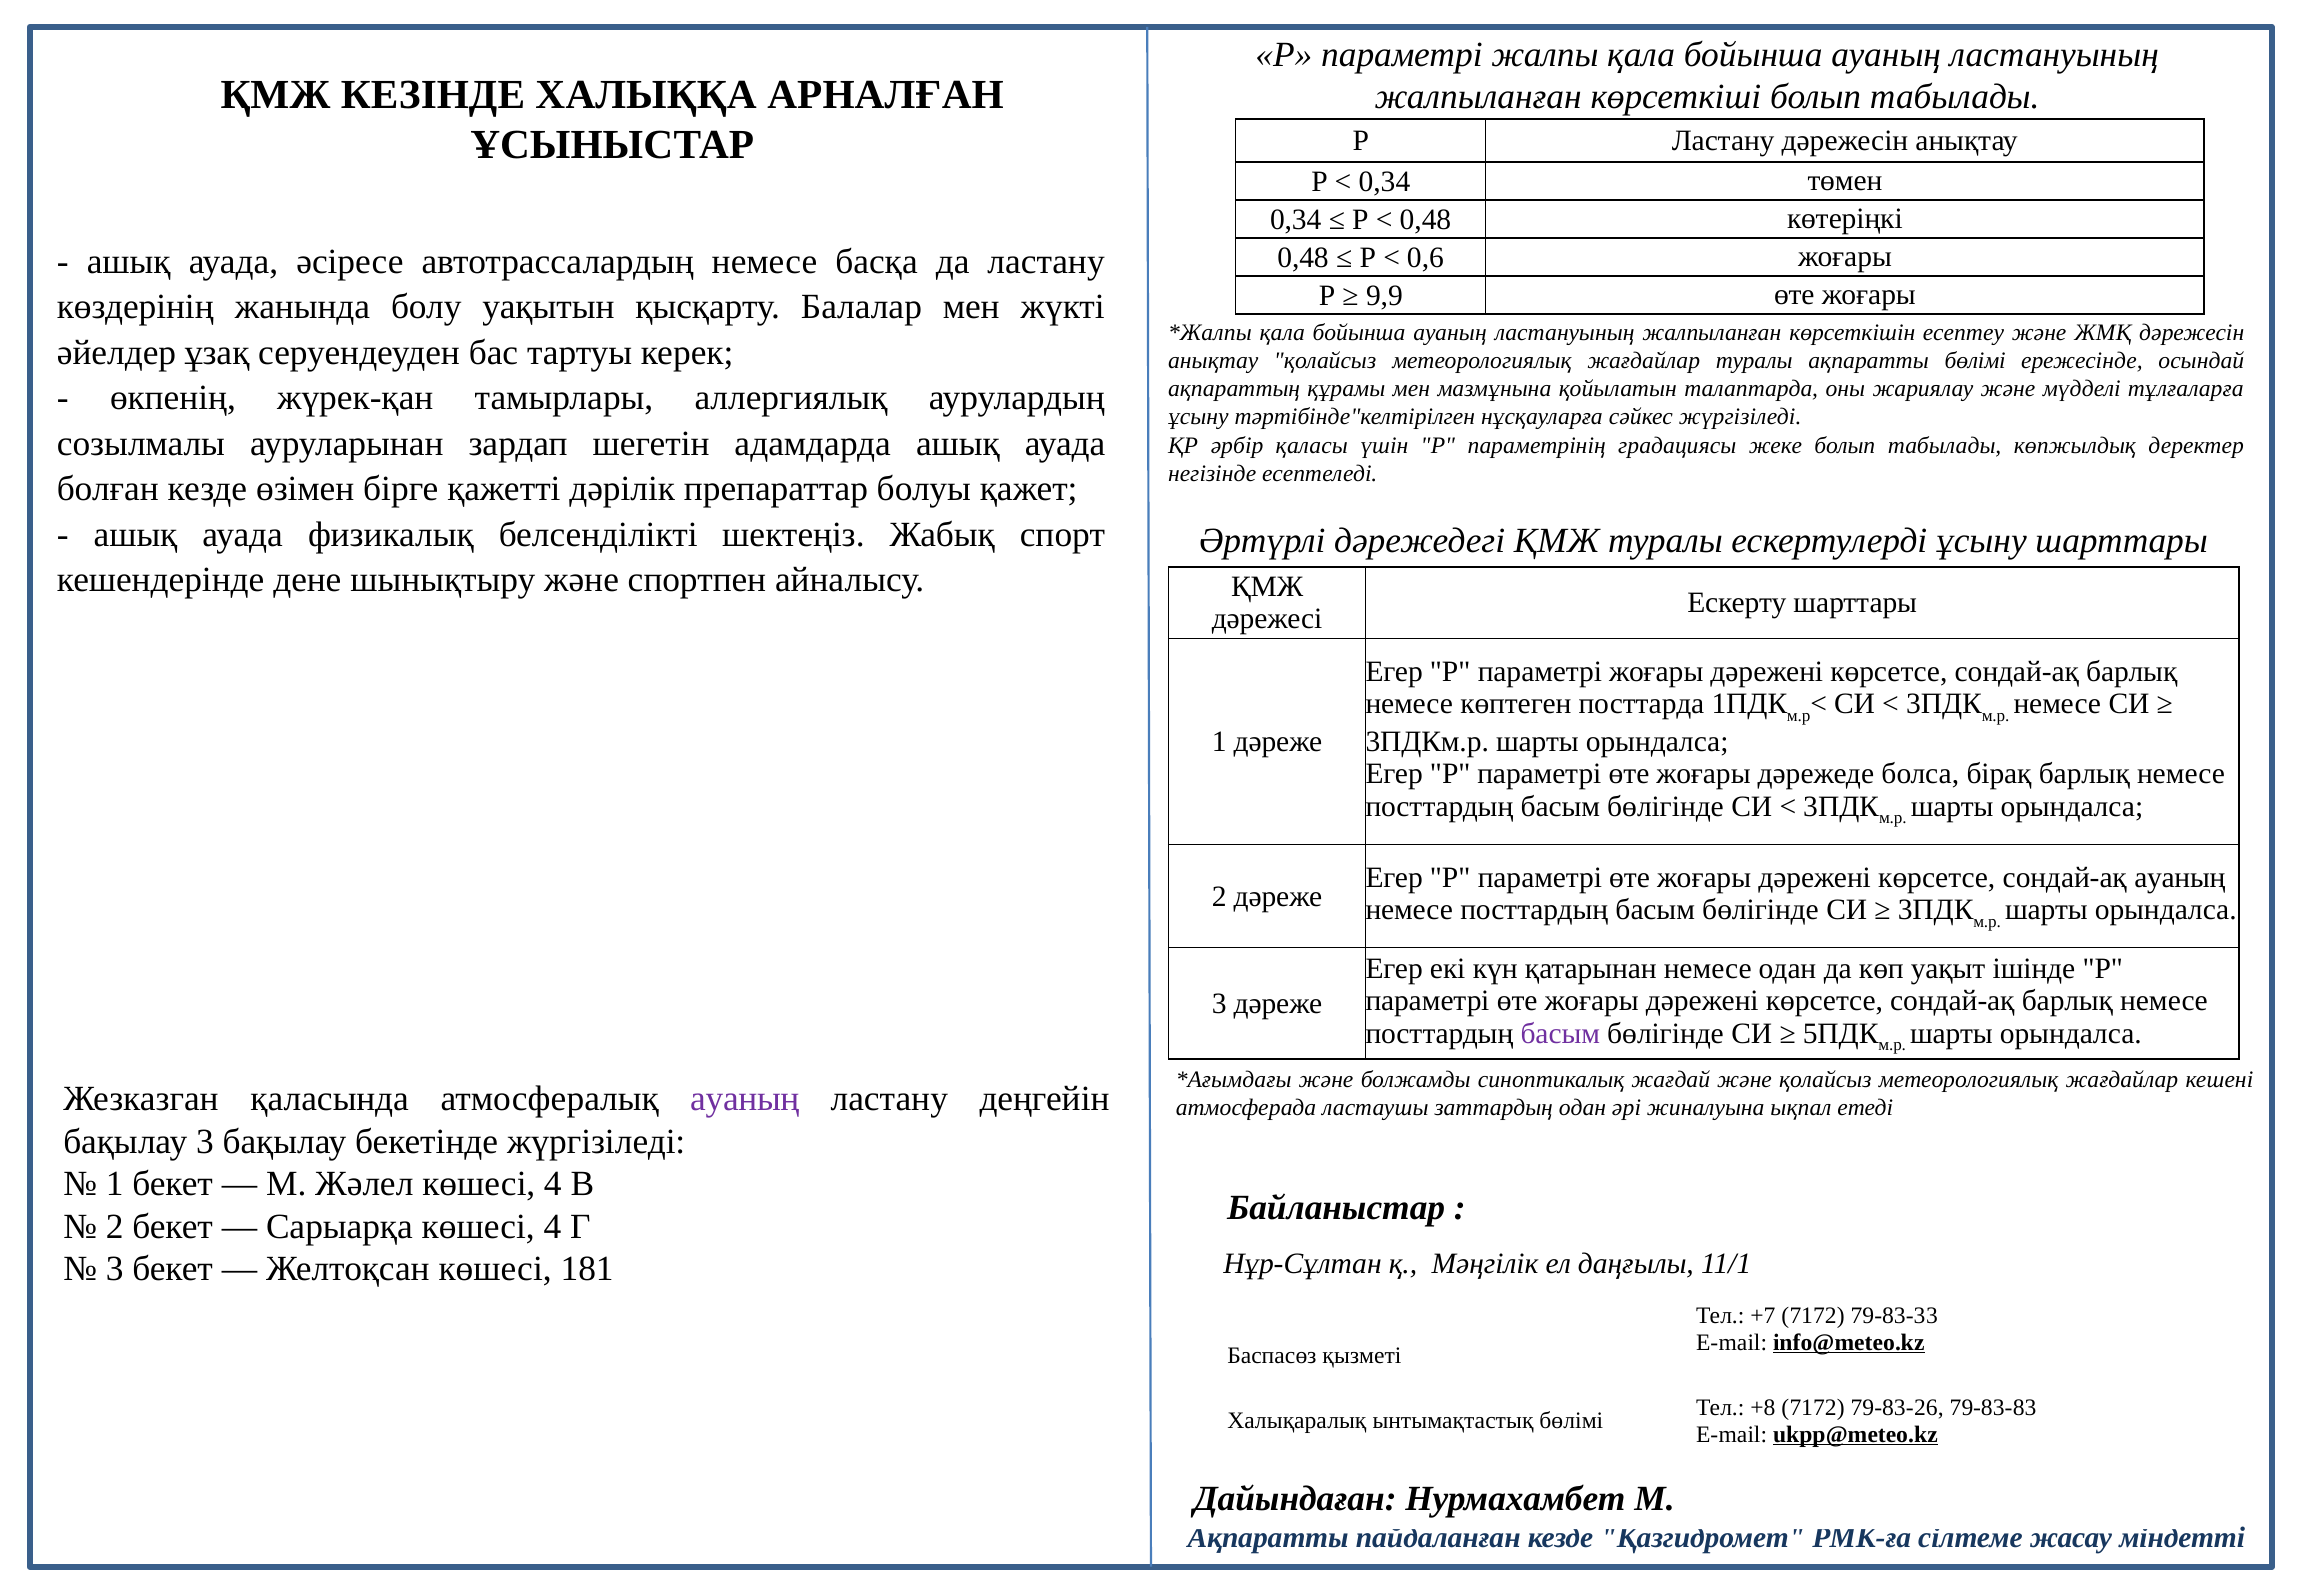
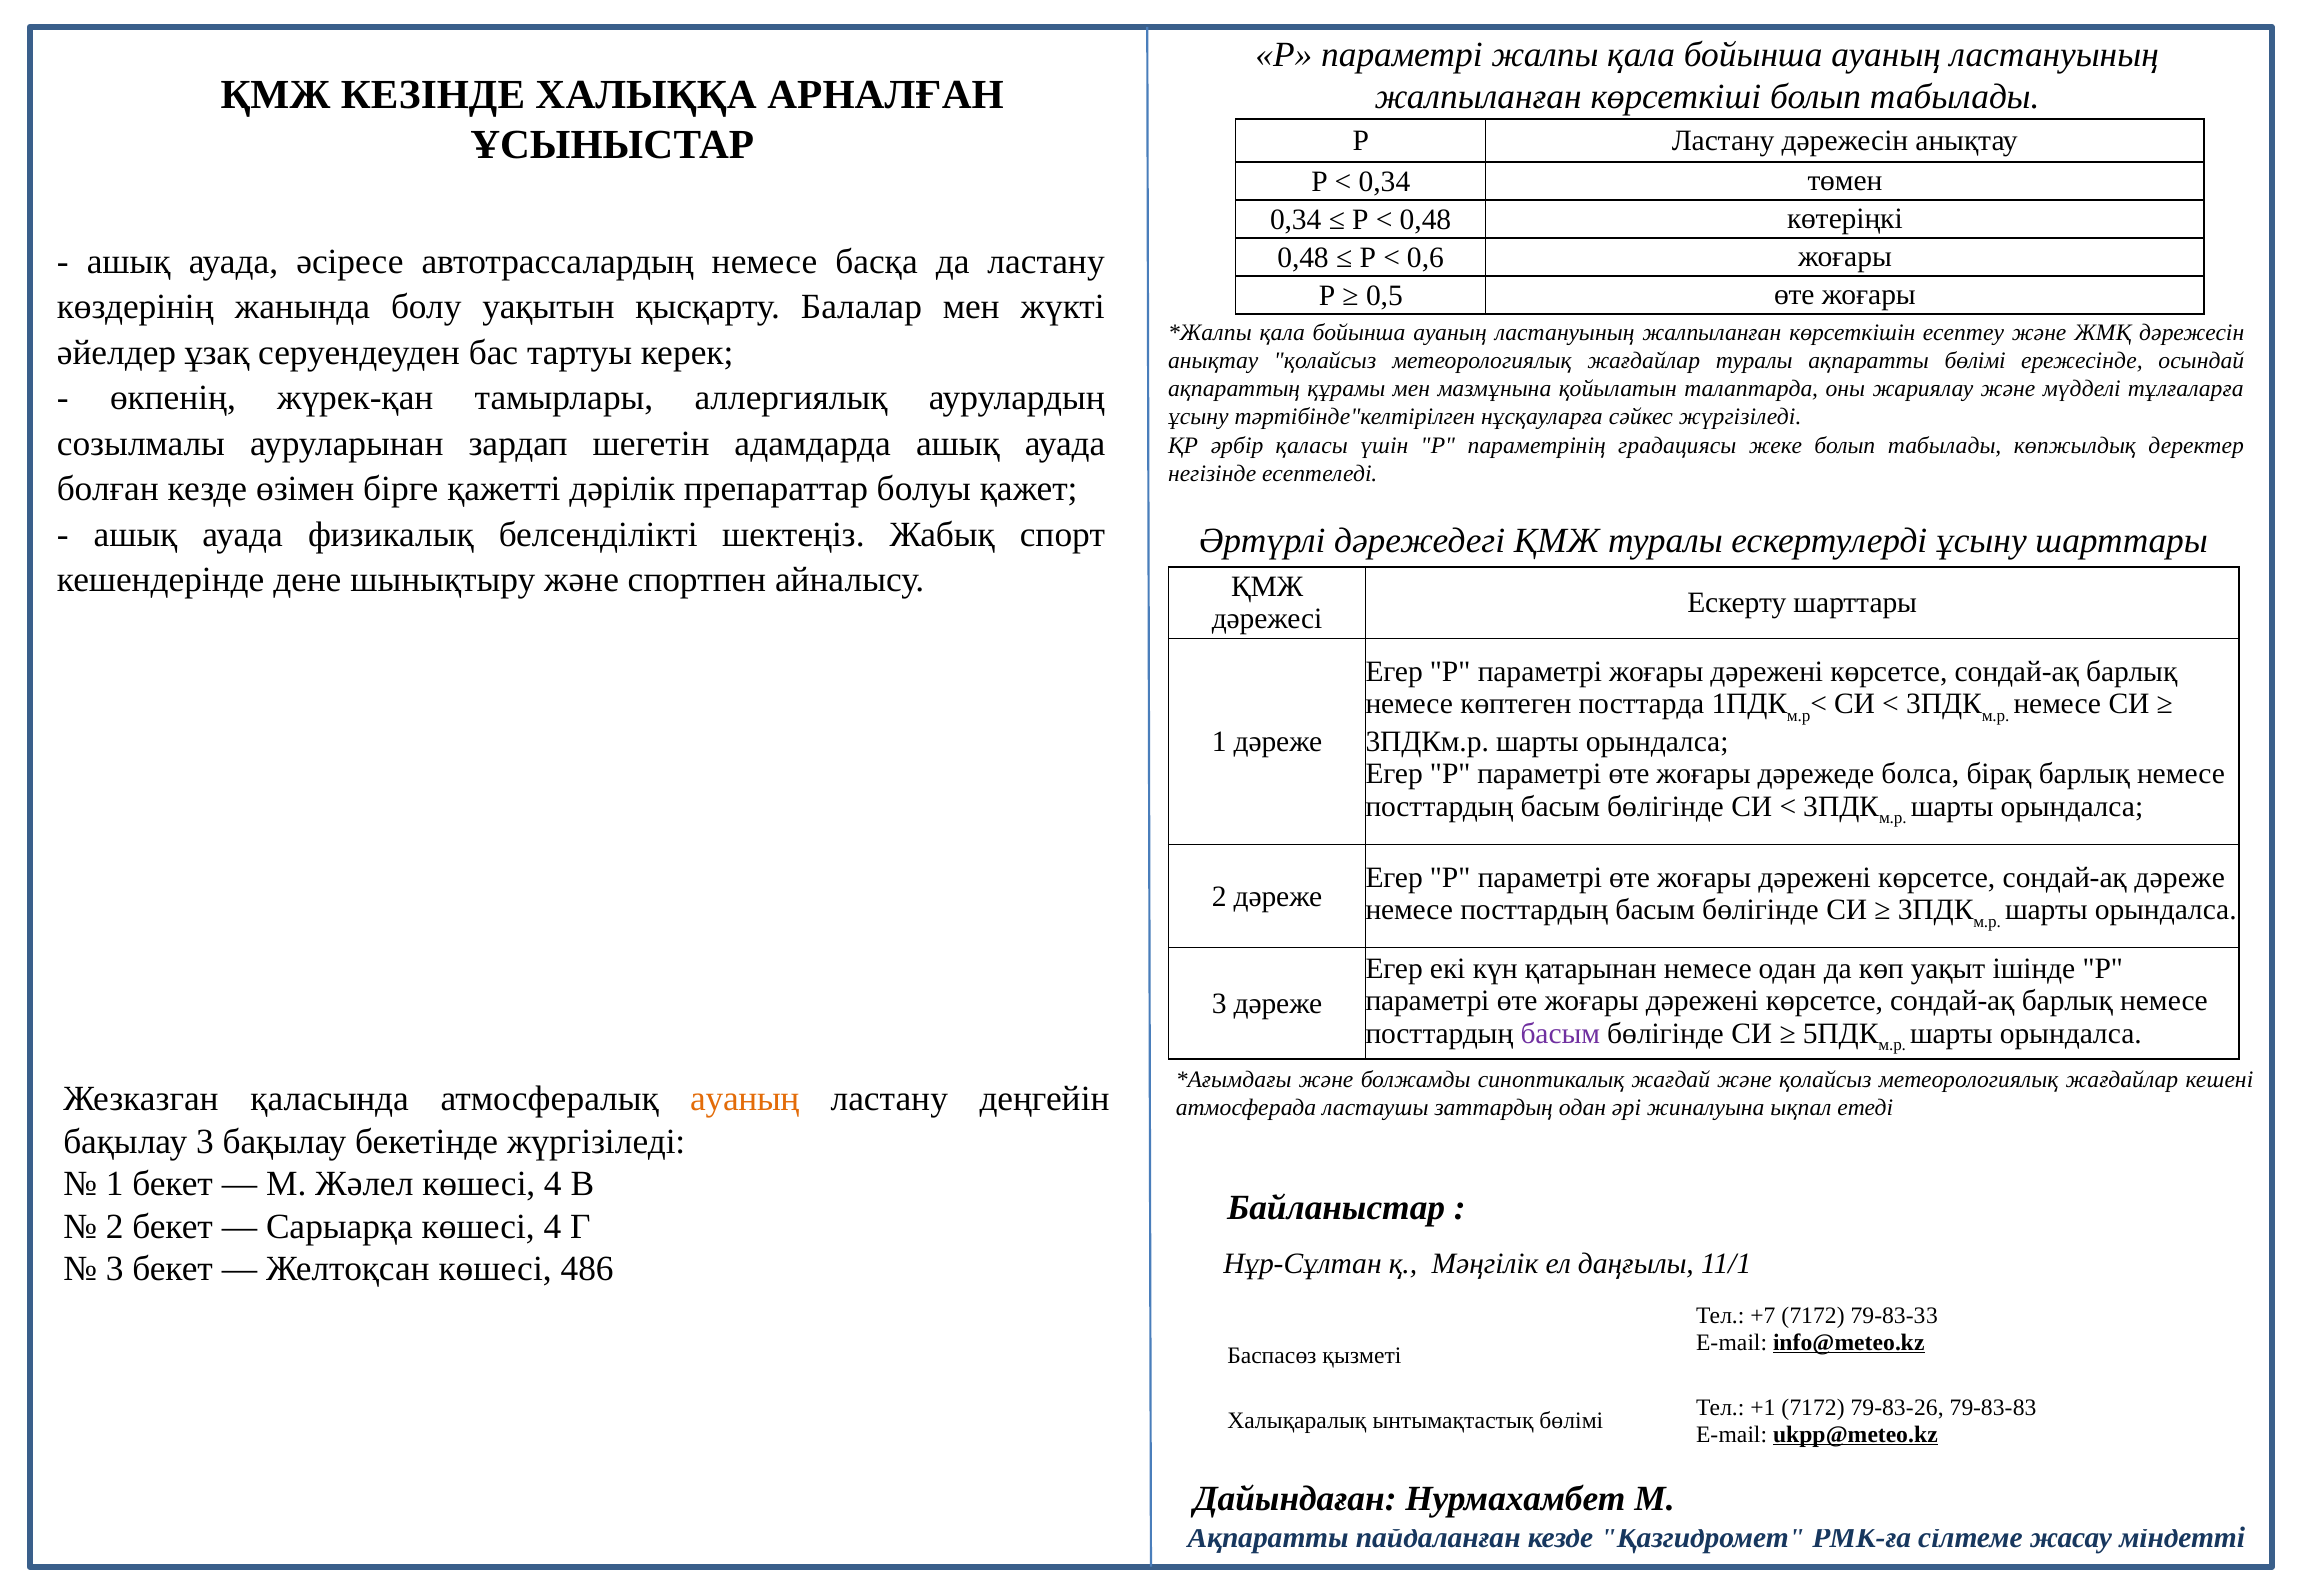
9,9: 9,9 -> 0,5 (1384, 296)
сондай-ақ ауаның: ауаның -> дәреже (2180, 877)
ауаның colour: purple -> orange (745, 1099)
181: 181 -> 486 (587, 1269)
+8: +8 -> +1 (1763, 1408)
